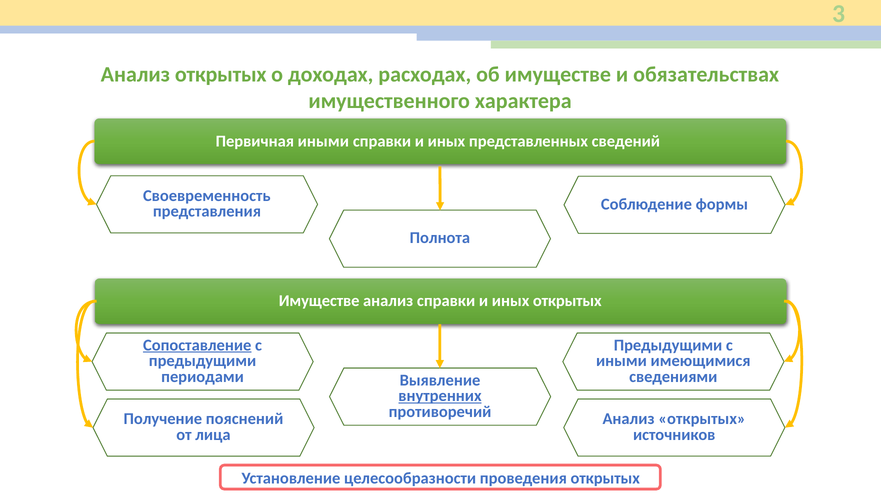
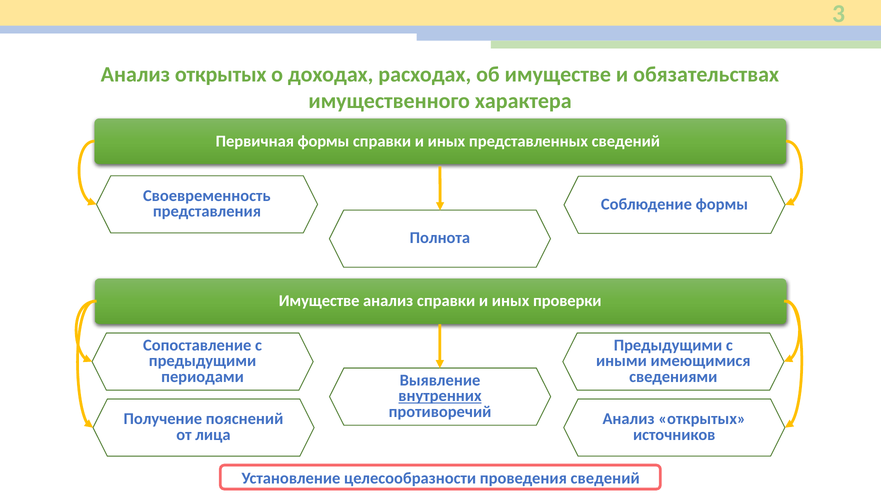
Первичная иными: иными -> формы (323, 141)
иных открытых: открытых -> проверки (567, 301)
Сопоставление underline: present -> none (197, 345)
проведения открытых: открытых -> сведений (605, 479)
